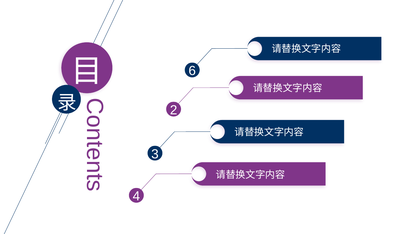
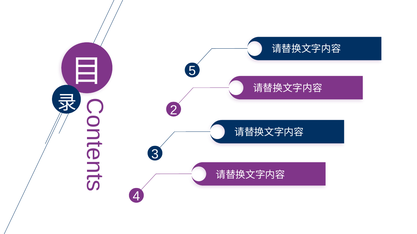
6: 6 -> 5 (192, 71)
